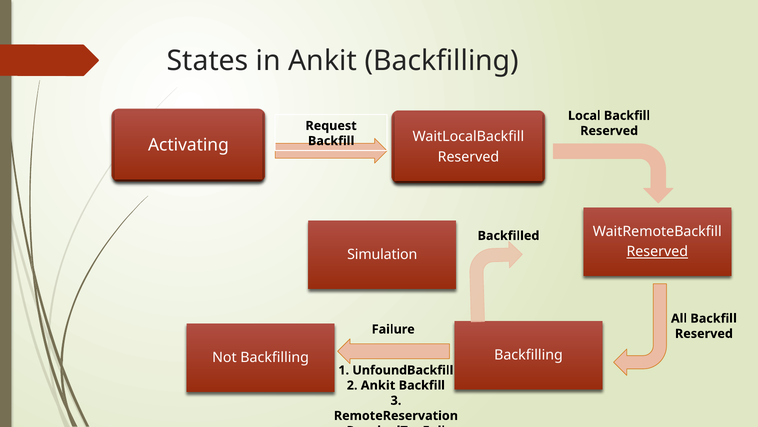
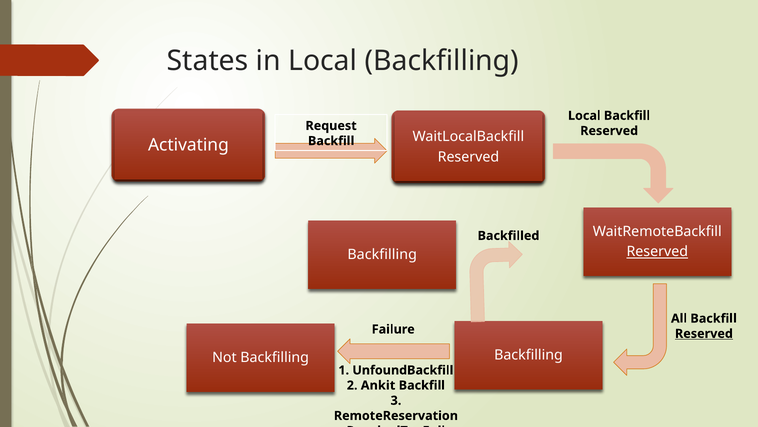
in Ankit: Ankit -> Local (323, 61)
Simulation: Simulation -> Backfilling (382, 254)
Reserved underline: none -> present (704, 333)
